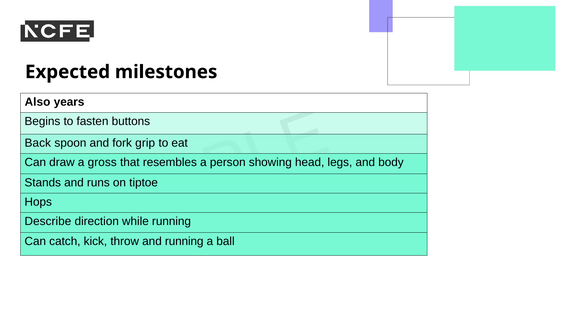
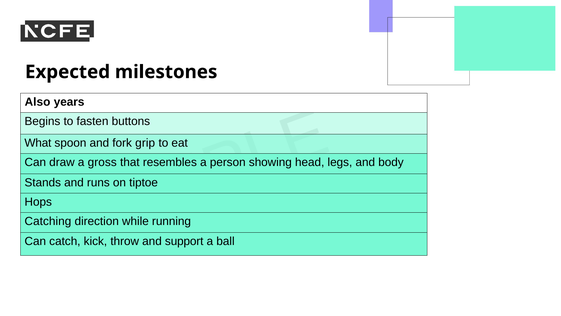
Back: Back -> What (38, 143)
Describe: Describe -> Catching (48, 221)
running: running -> support (184, 241)
